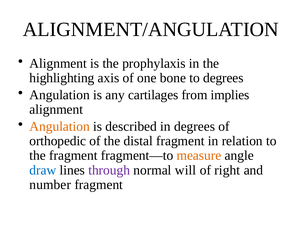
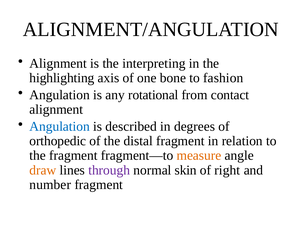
prophylaxis: prophylaxis -> interpreting (154, 63)
to degrees: degrees -> fashion (223, 78)
cartilages: cartilages -> rotational (153, 95)
implies: implies -> contact (230, 95)
Angulation colour: orange -> blue (60, 126)
draw colour: blue -> orange (43, 170)
will: will -> skin (186, 170)
